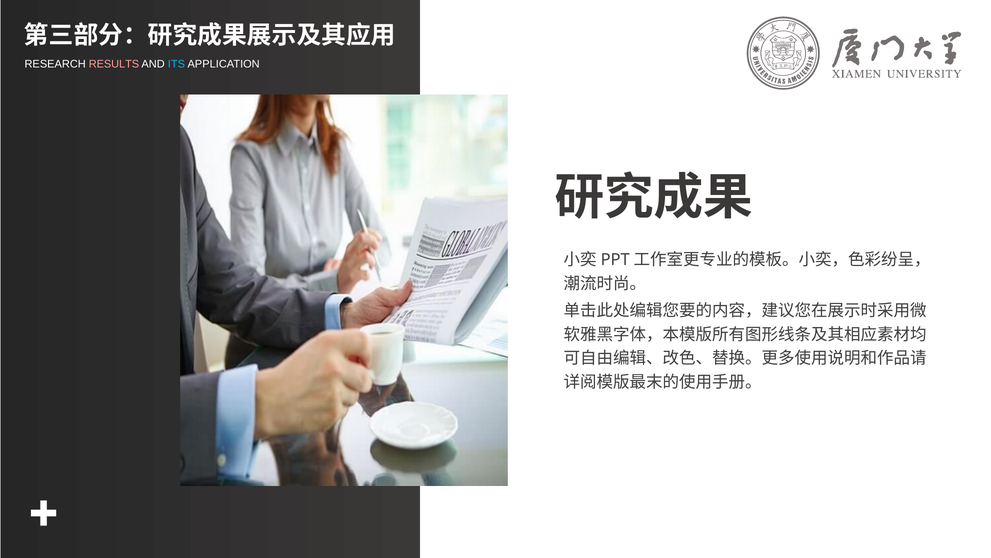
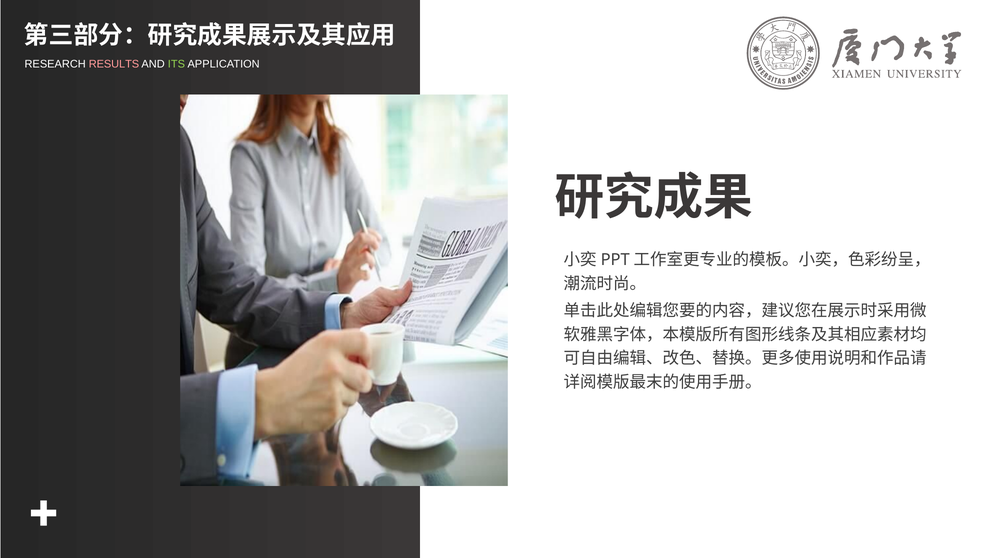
ITS colour: light blue -> light green (176, 64)
